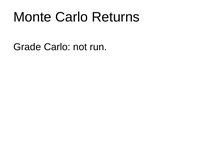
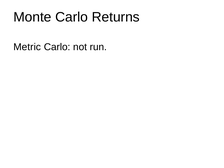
Grade: Grade -> Metric (27, 47)
